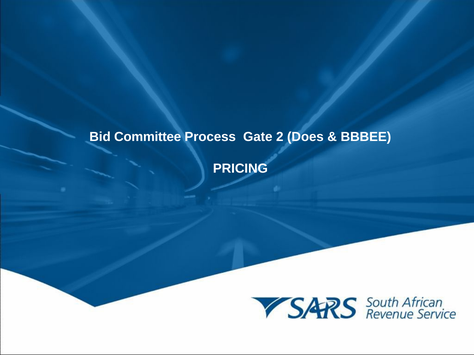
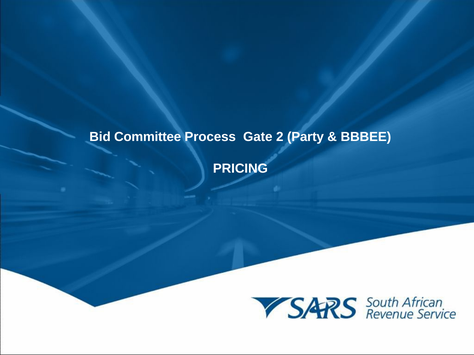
Does: Does -> Party (305, 137)
